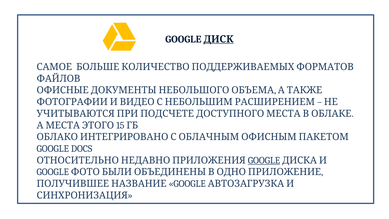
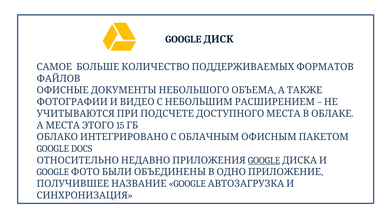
ДИСК underline: present -> none (219, 39)
